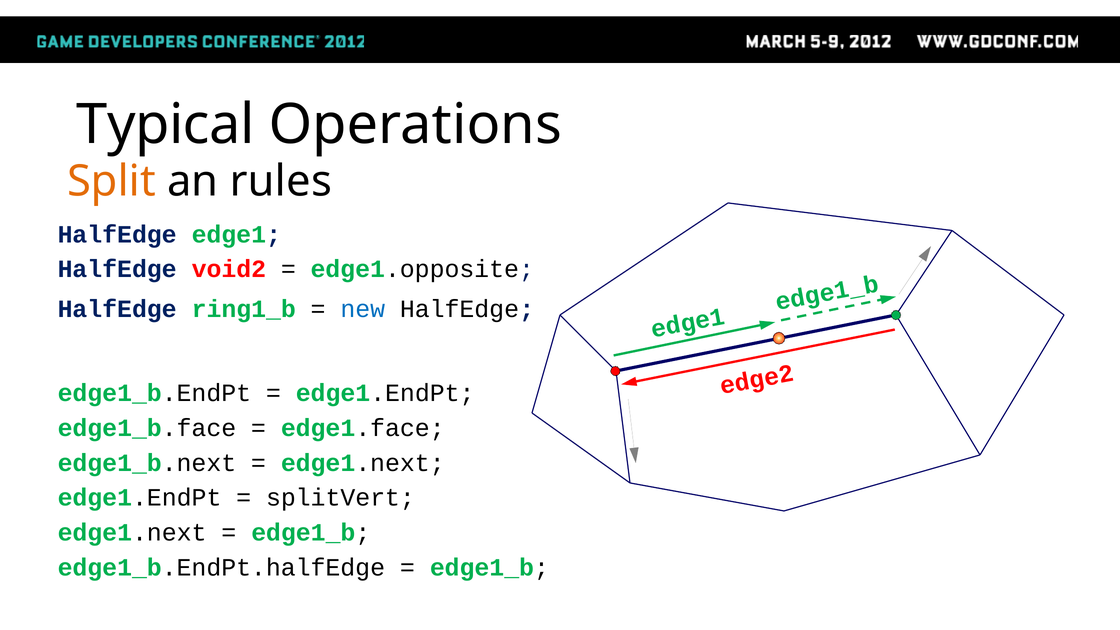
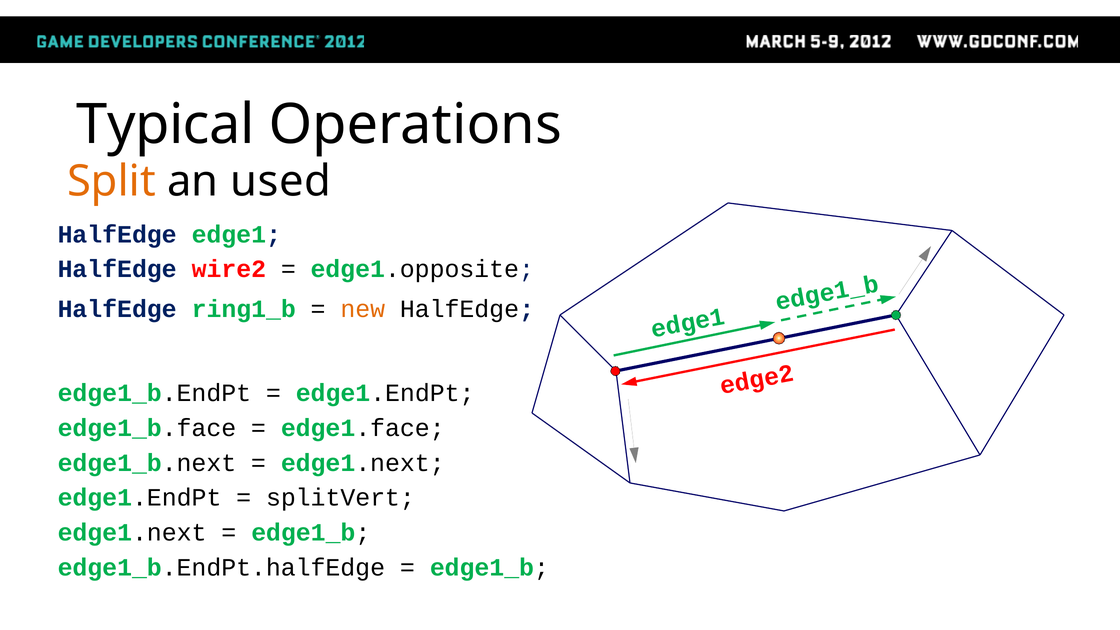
rules: rules -> used (281, 181)
void2: void2 -> wire2 (229, 269)
new colour: blue -> orange (363, 309)
